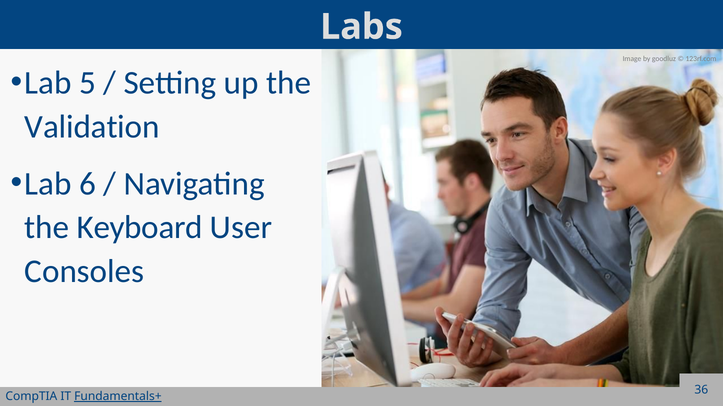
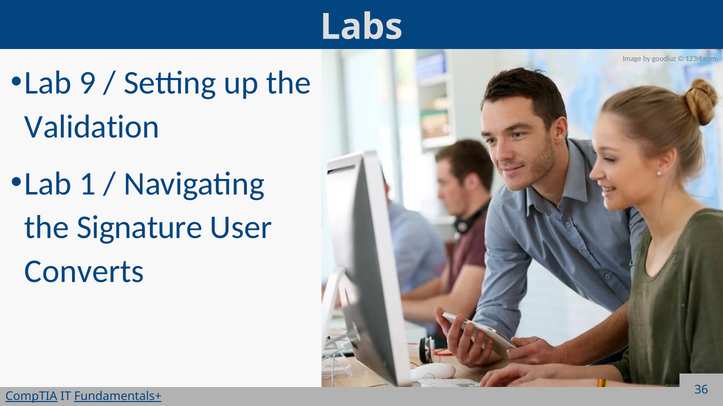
5: 5 -> 9 (87, 83)
6: 6 -> 1 (87, 184)
Keyboard: Keyboard -> Signature (140, 228)
Consoles: Consoles -> Converts (84, 272)
CompTIA underline: none -> present (31, 397)
